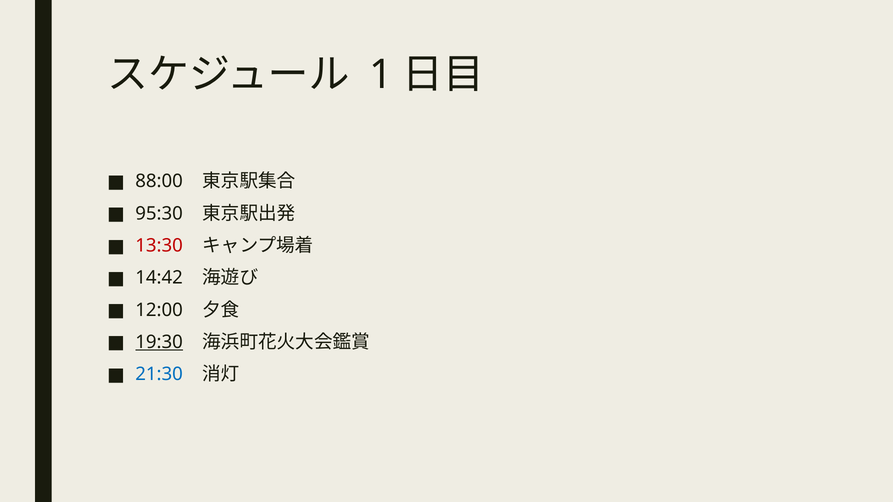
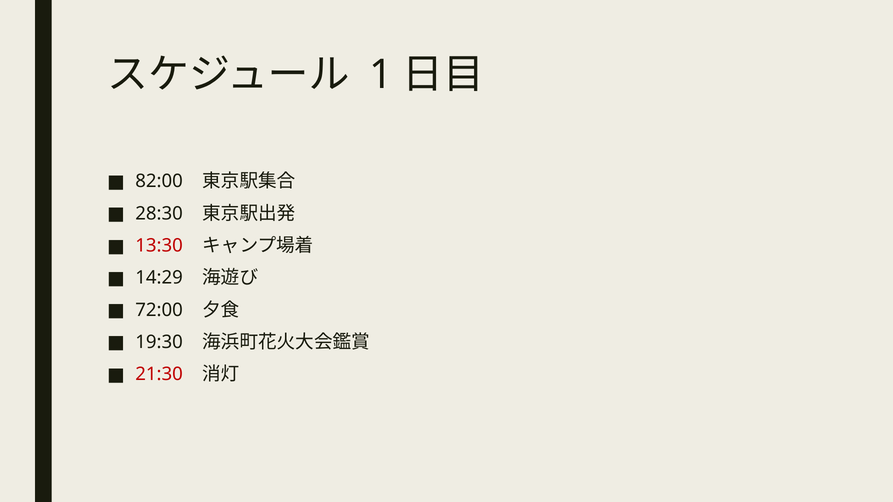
88:00: 88:00 -> 82:00 (159, 181)
95:30: 95:30 -> 28:30 (159, 214)
14:42: 14:42 -> 14:29 (159, 278)
12:00: 12:00 -> 72:00 (159, 310)
19:30 underline: present -> none (159, 342)
21:30 colour: blue -> red (159, 374)
